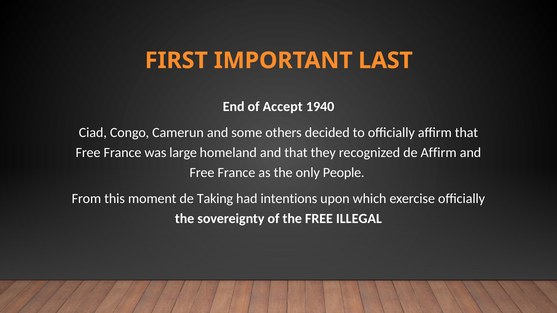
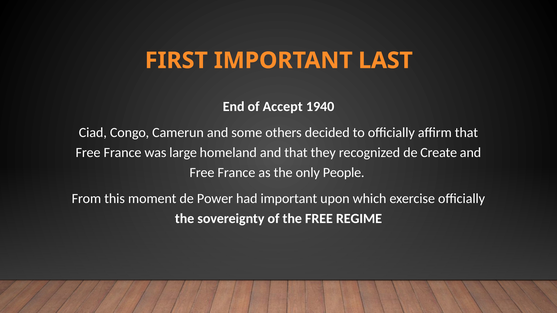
de Affirm: Affirm -> Create (439, 153)
Taking: Taking -> Power (215, 199)
had intentions: intentions -> important (289, 199)
ILLEGAL: ILLEGAL -> REGIME (359, 219)
